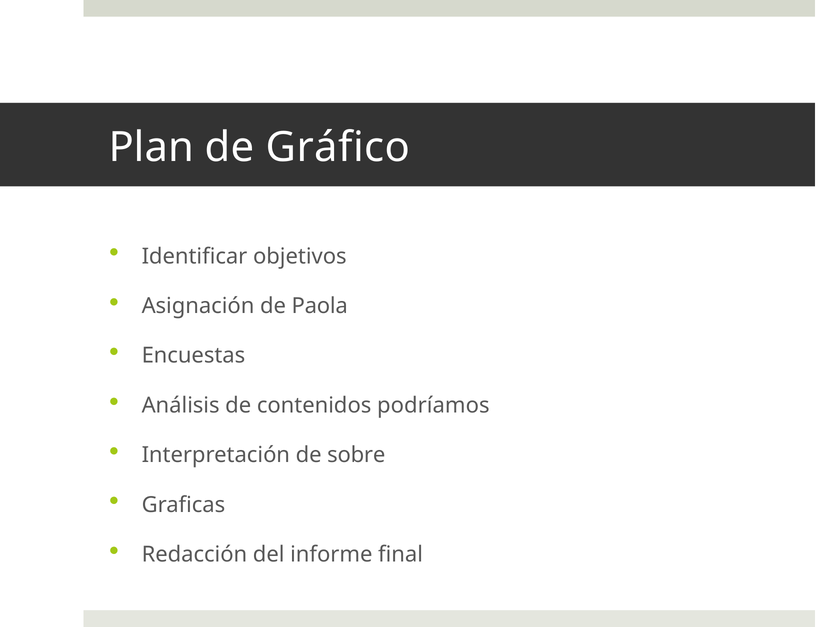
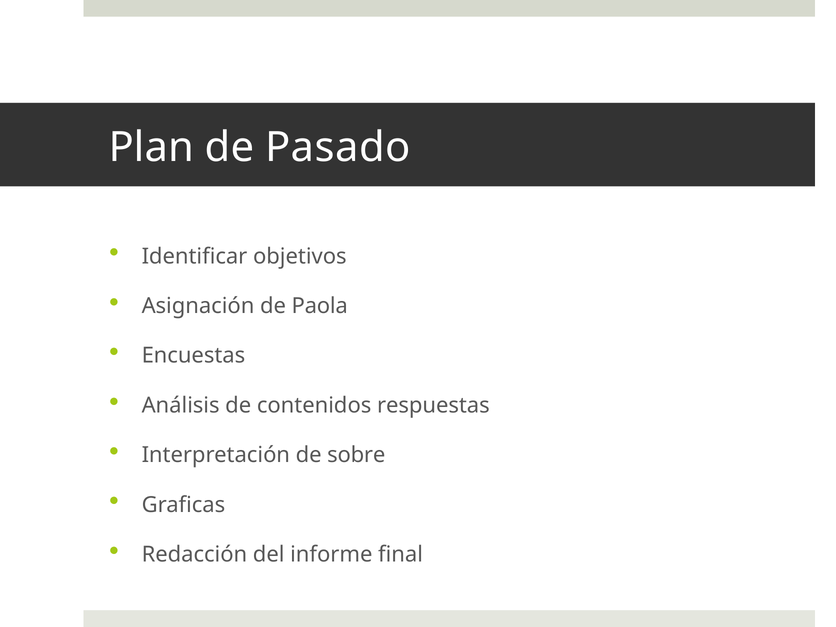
Gráfico: Gráfico -> Pasado (338, 147)
podríamos: podríamos -> respuestas (433, 405)
